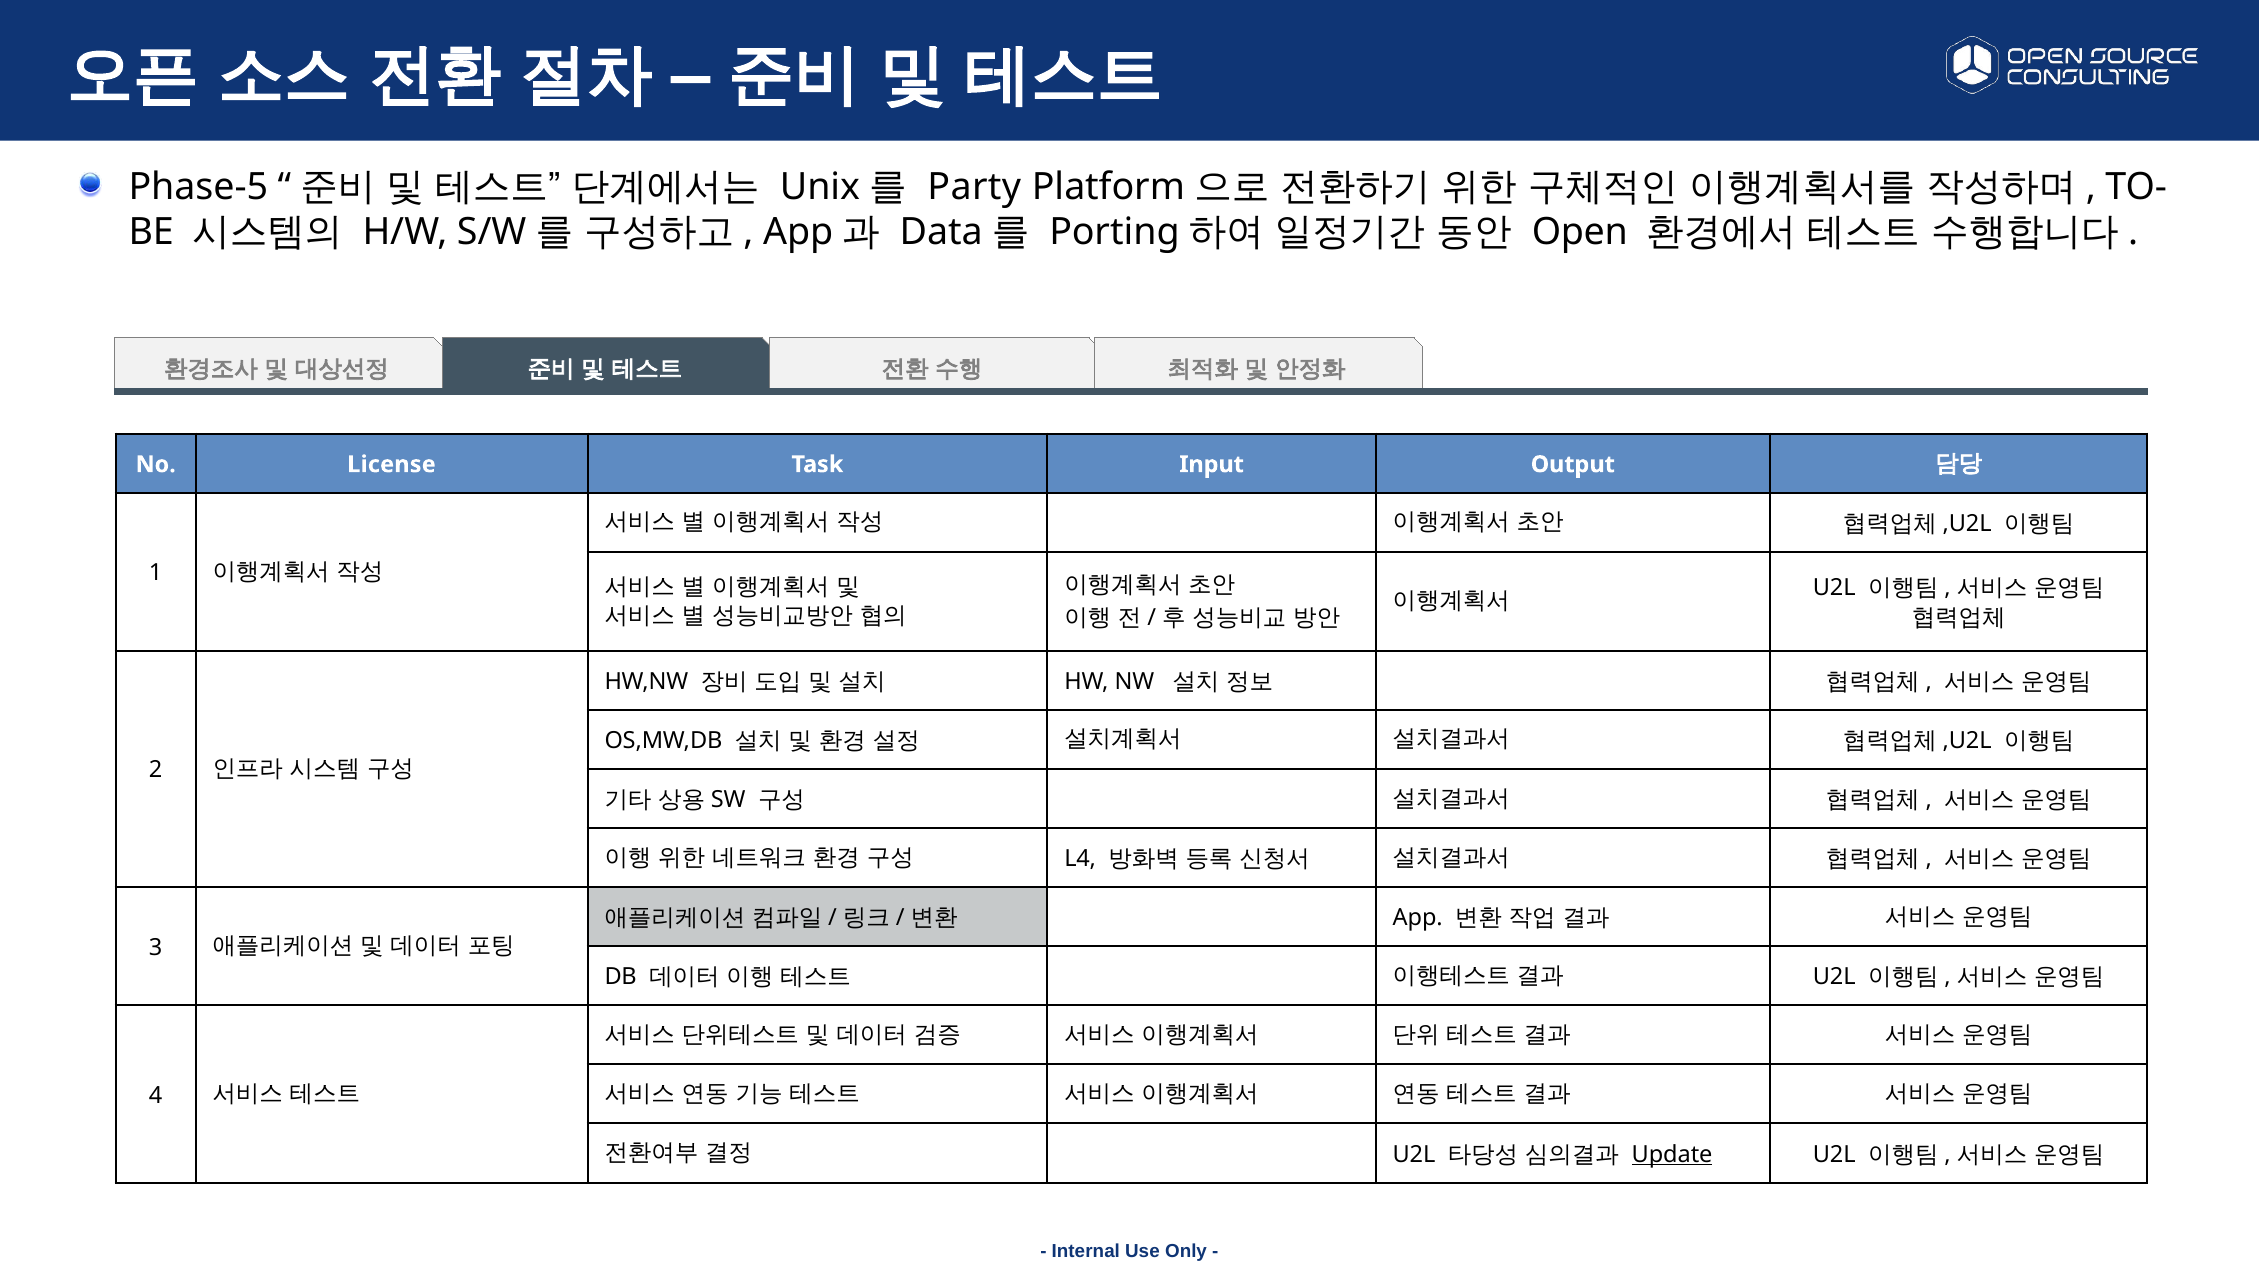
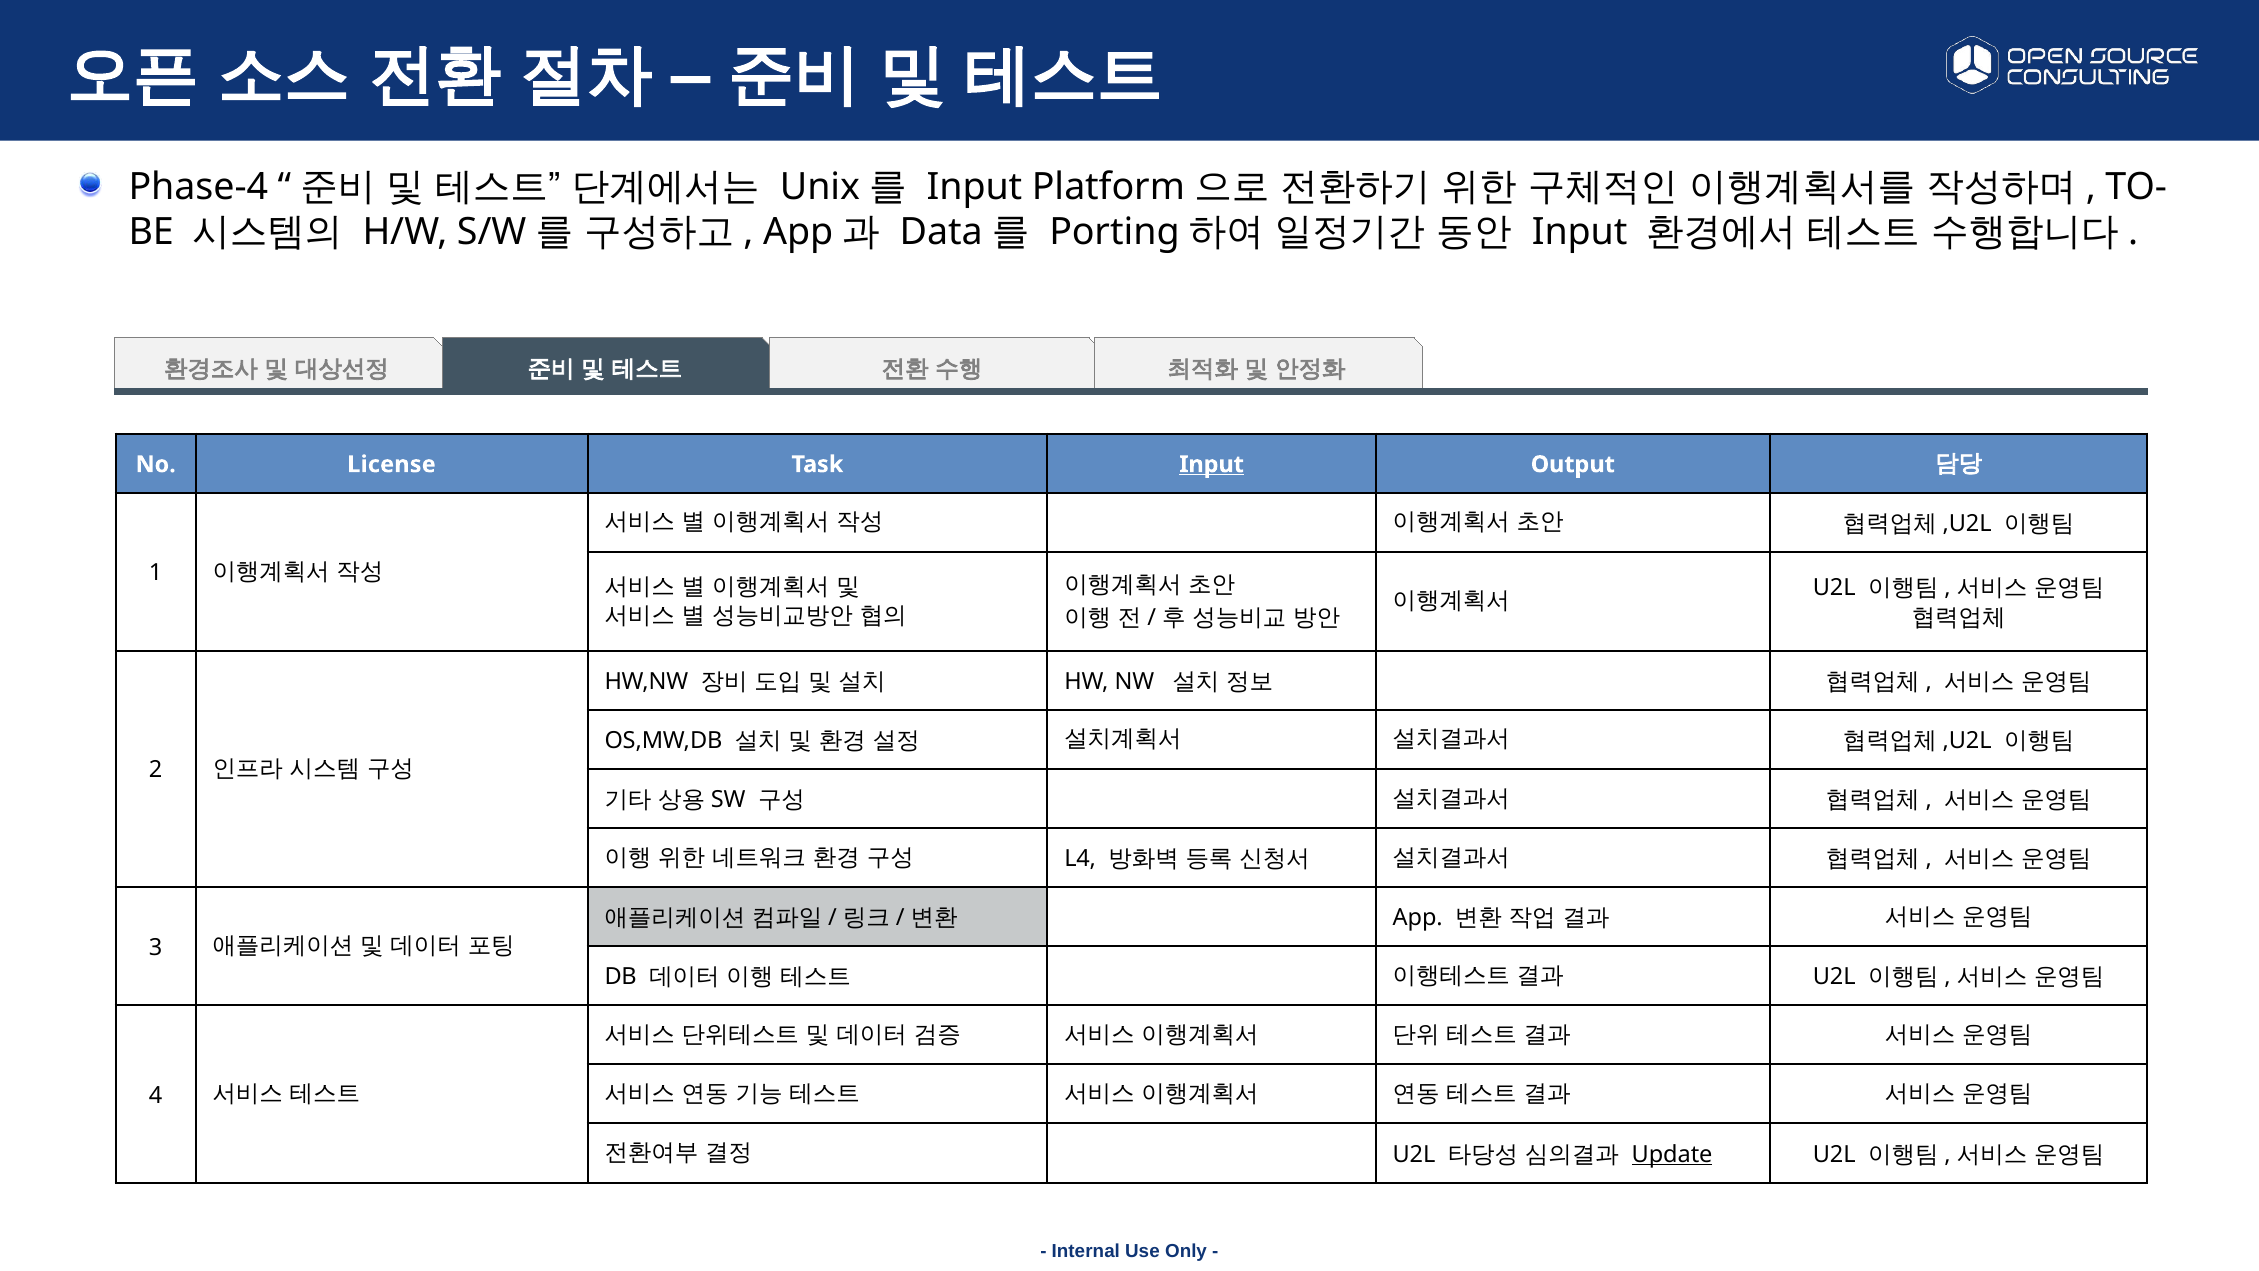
Phase-5: Phase-5 -> Phase-4 (198, 187)
Party: Party -> Input (974, 187)
Open: Open -> Input (1580, 232)
Input underline: none -> present (1212, 464)
